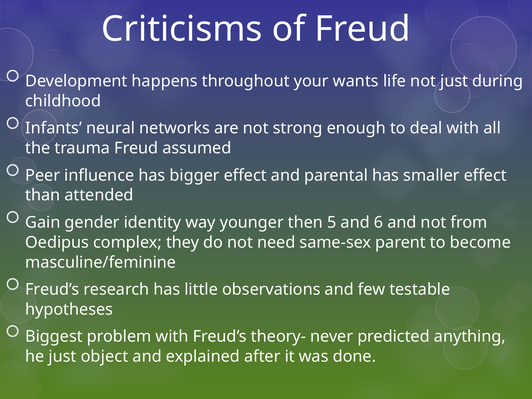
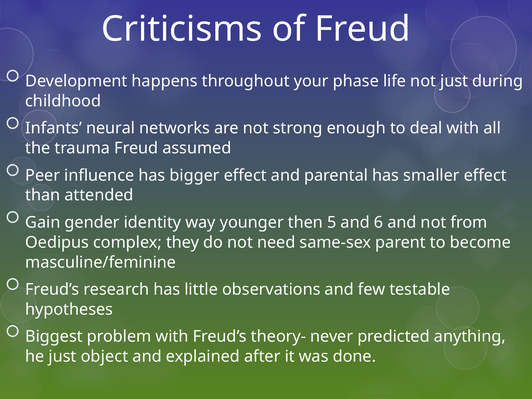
wants: wants -> phase (356, 81)
